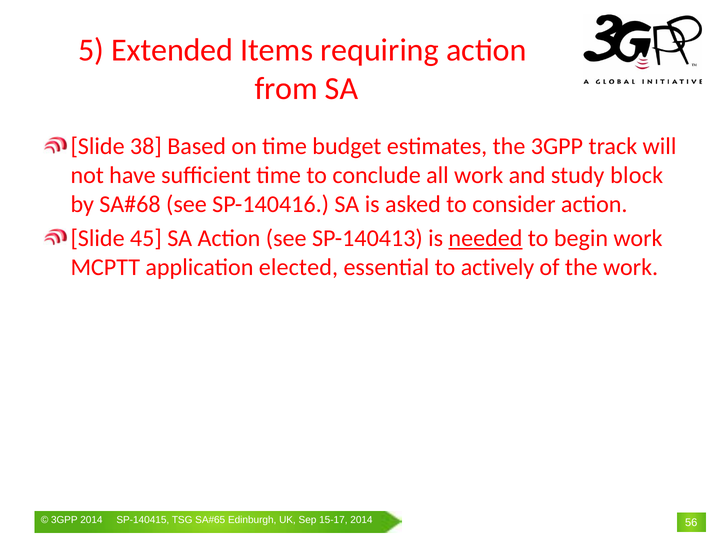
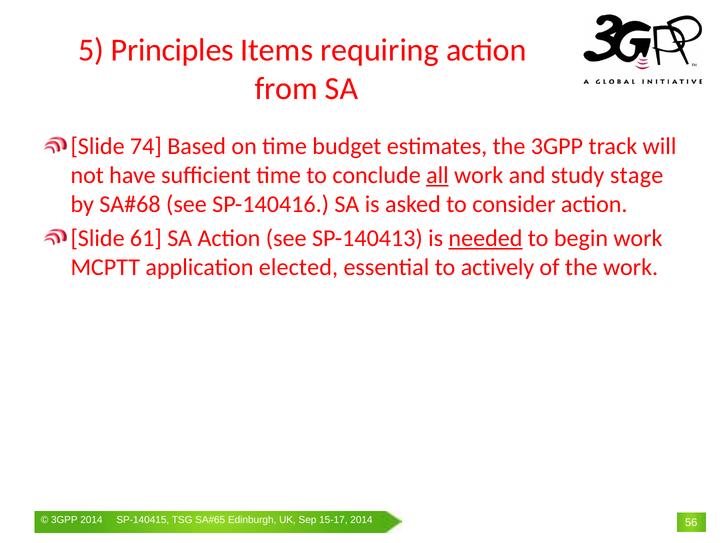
Extended: Extended -> Principles (172, 50)
38: 38 -> 74 (146, 146)
all underline: none -> present (437, 175)
block: block -> stage (637, 175)
45: 45 -> 61 (146, 238)
